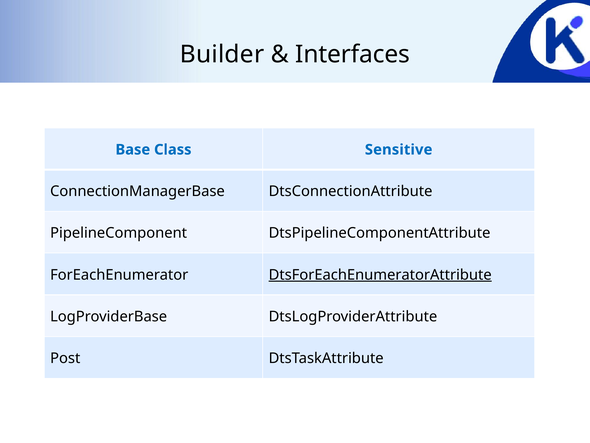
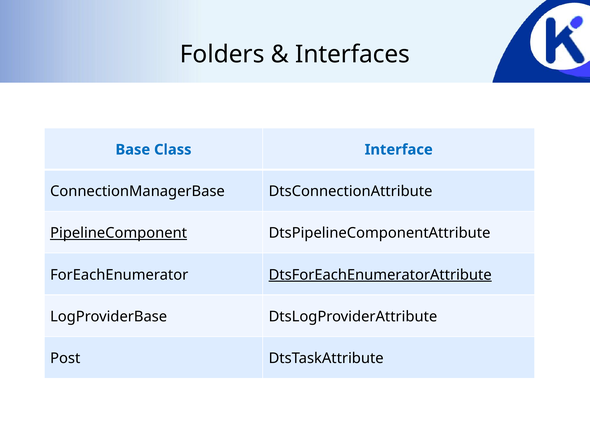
Builder: Builder -> Folders (222, 54)
Sensitive: Sensitive -> Interface (399, 149)
PipelineComponent underline: none -> present (119, 233)
